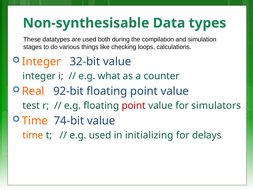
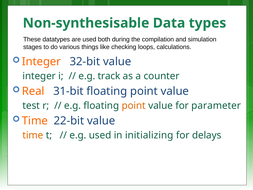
what: what -> track (109, 76)
92-bit: 92-bit -> 31-bit (68, 91)
point colour: red -> orange (134, 106)
simulators: simulators -> parameter (216, 106)
74-bit: 74-bit -> 22-bit (69, 121)
